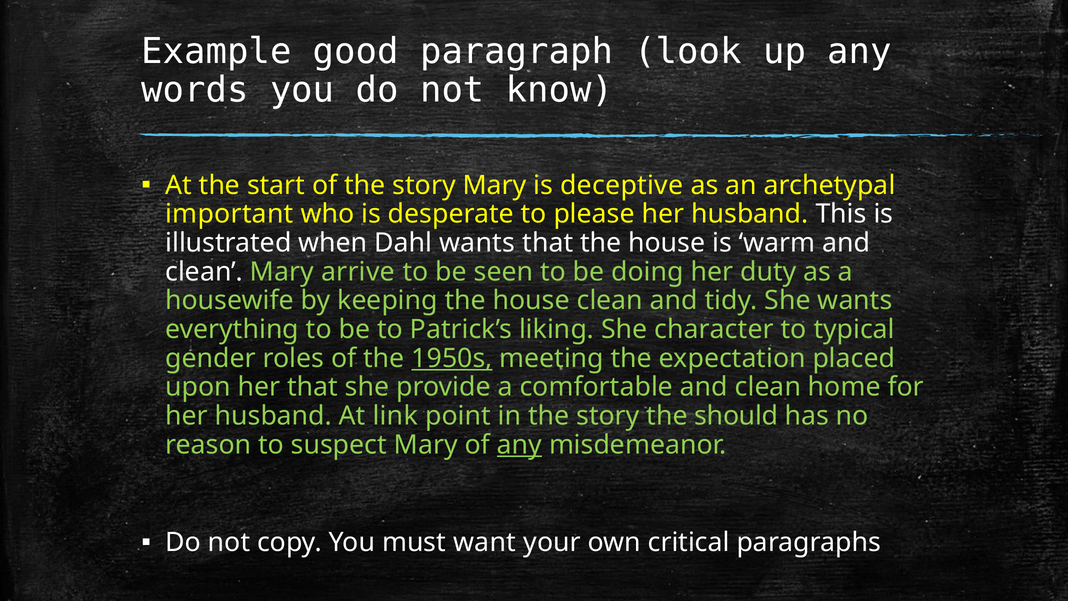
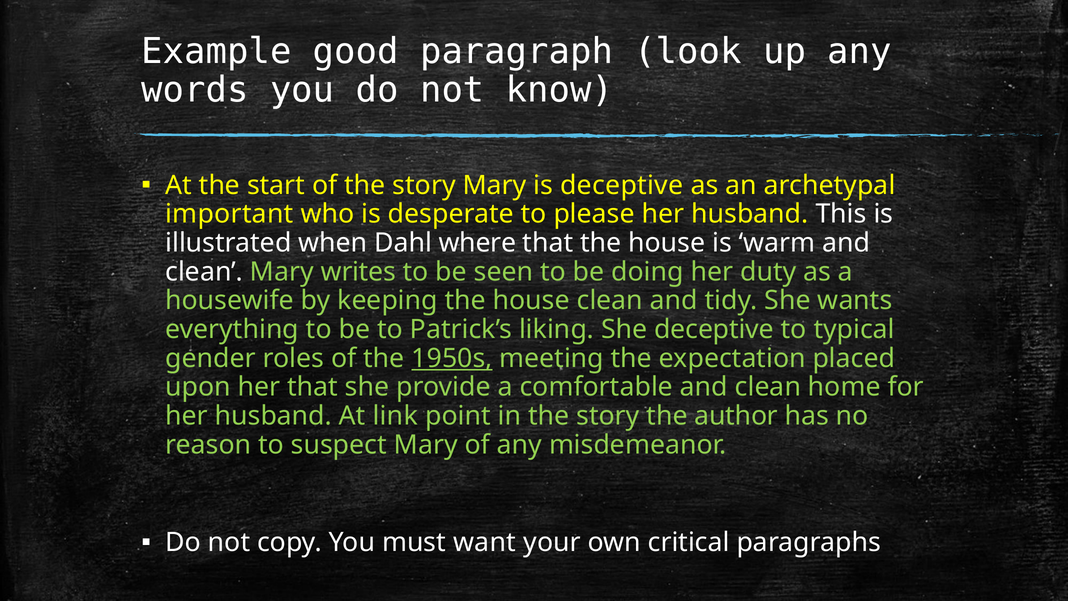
Dahl wants: wants -> where (477, 243)
arrive: arrive -> writes (358, 272)
She character: character -> deceptive (714, 329)
should: should -> author (736, 416)
any underline: present -> none (520, 445)
